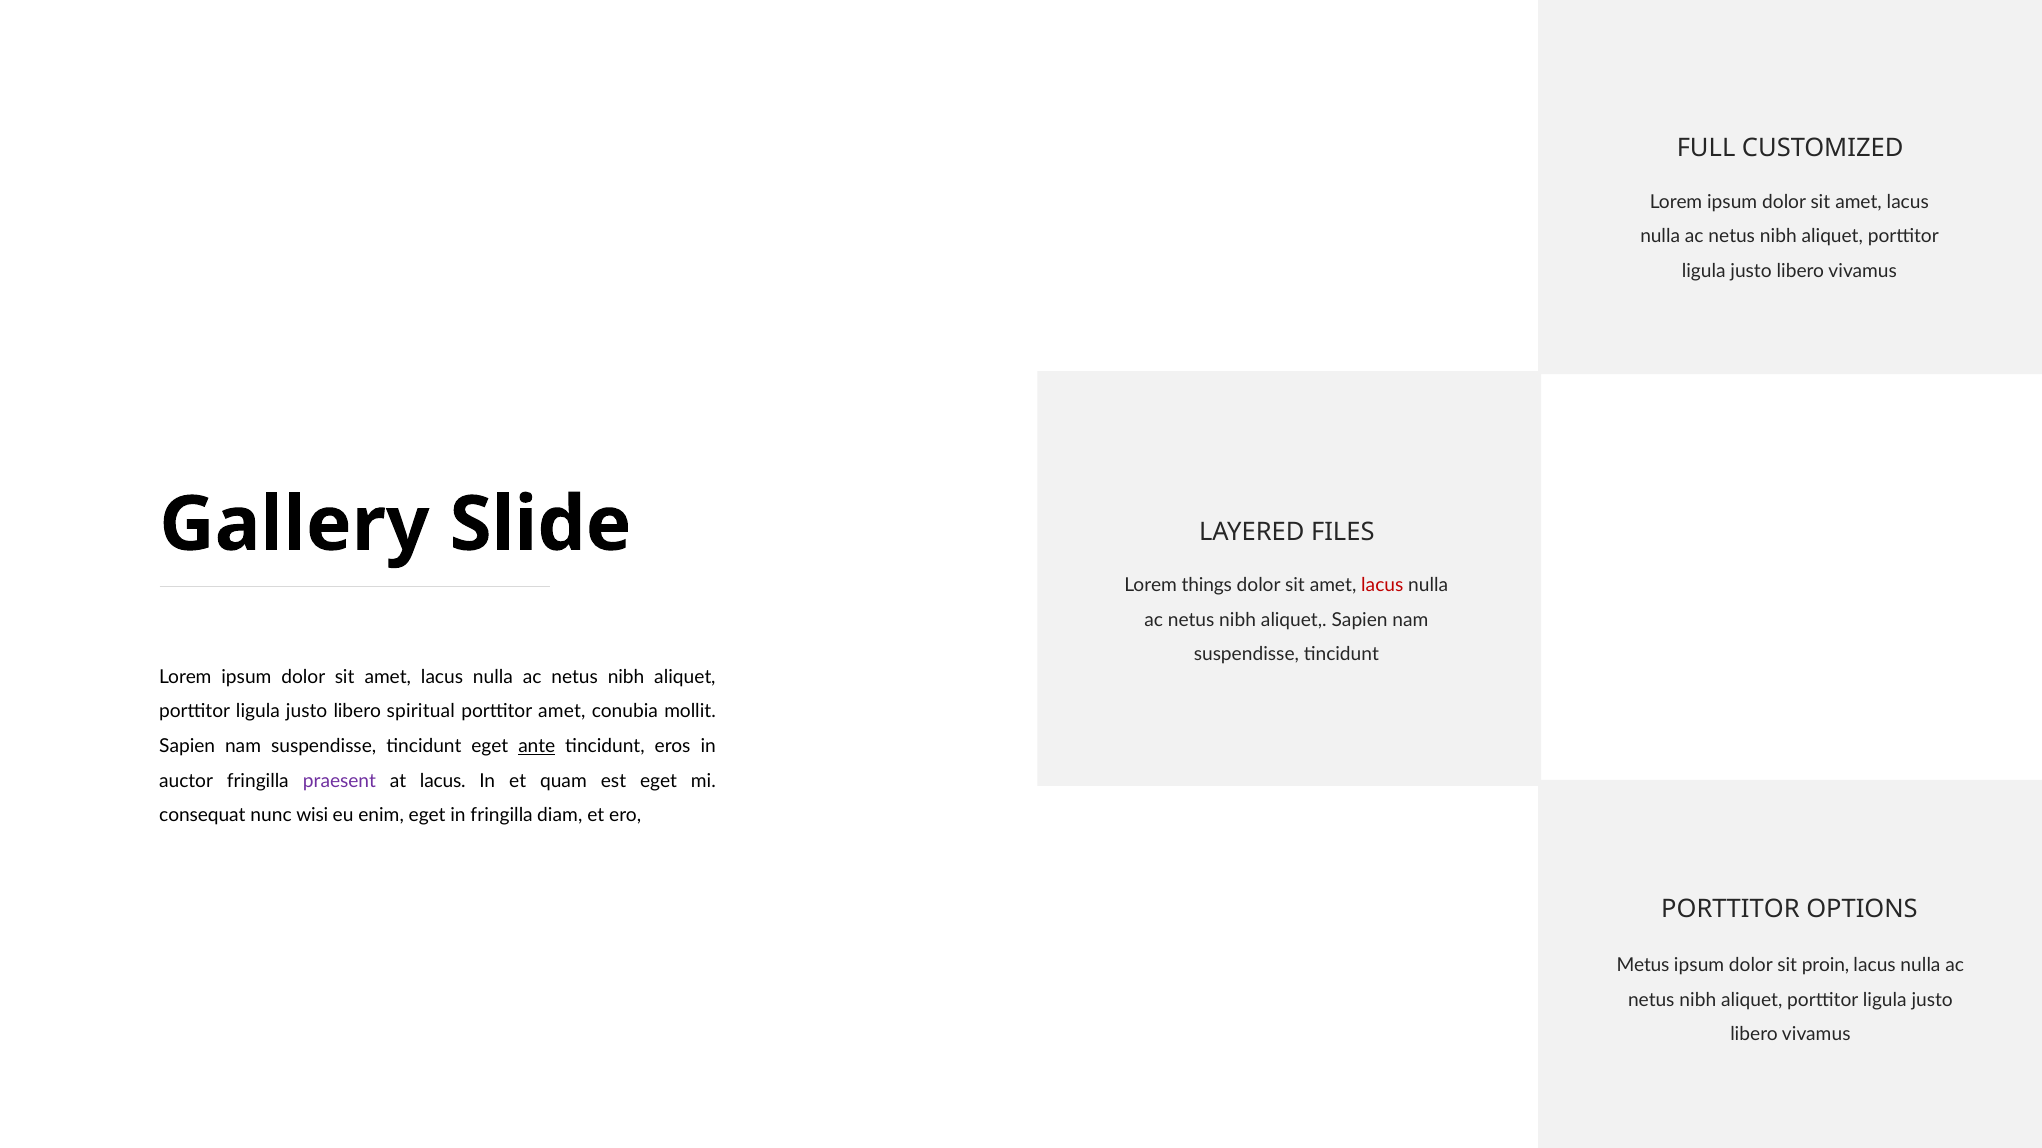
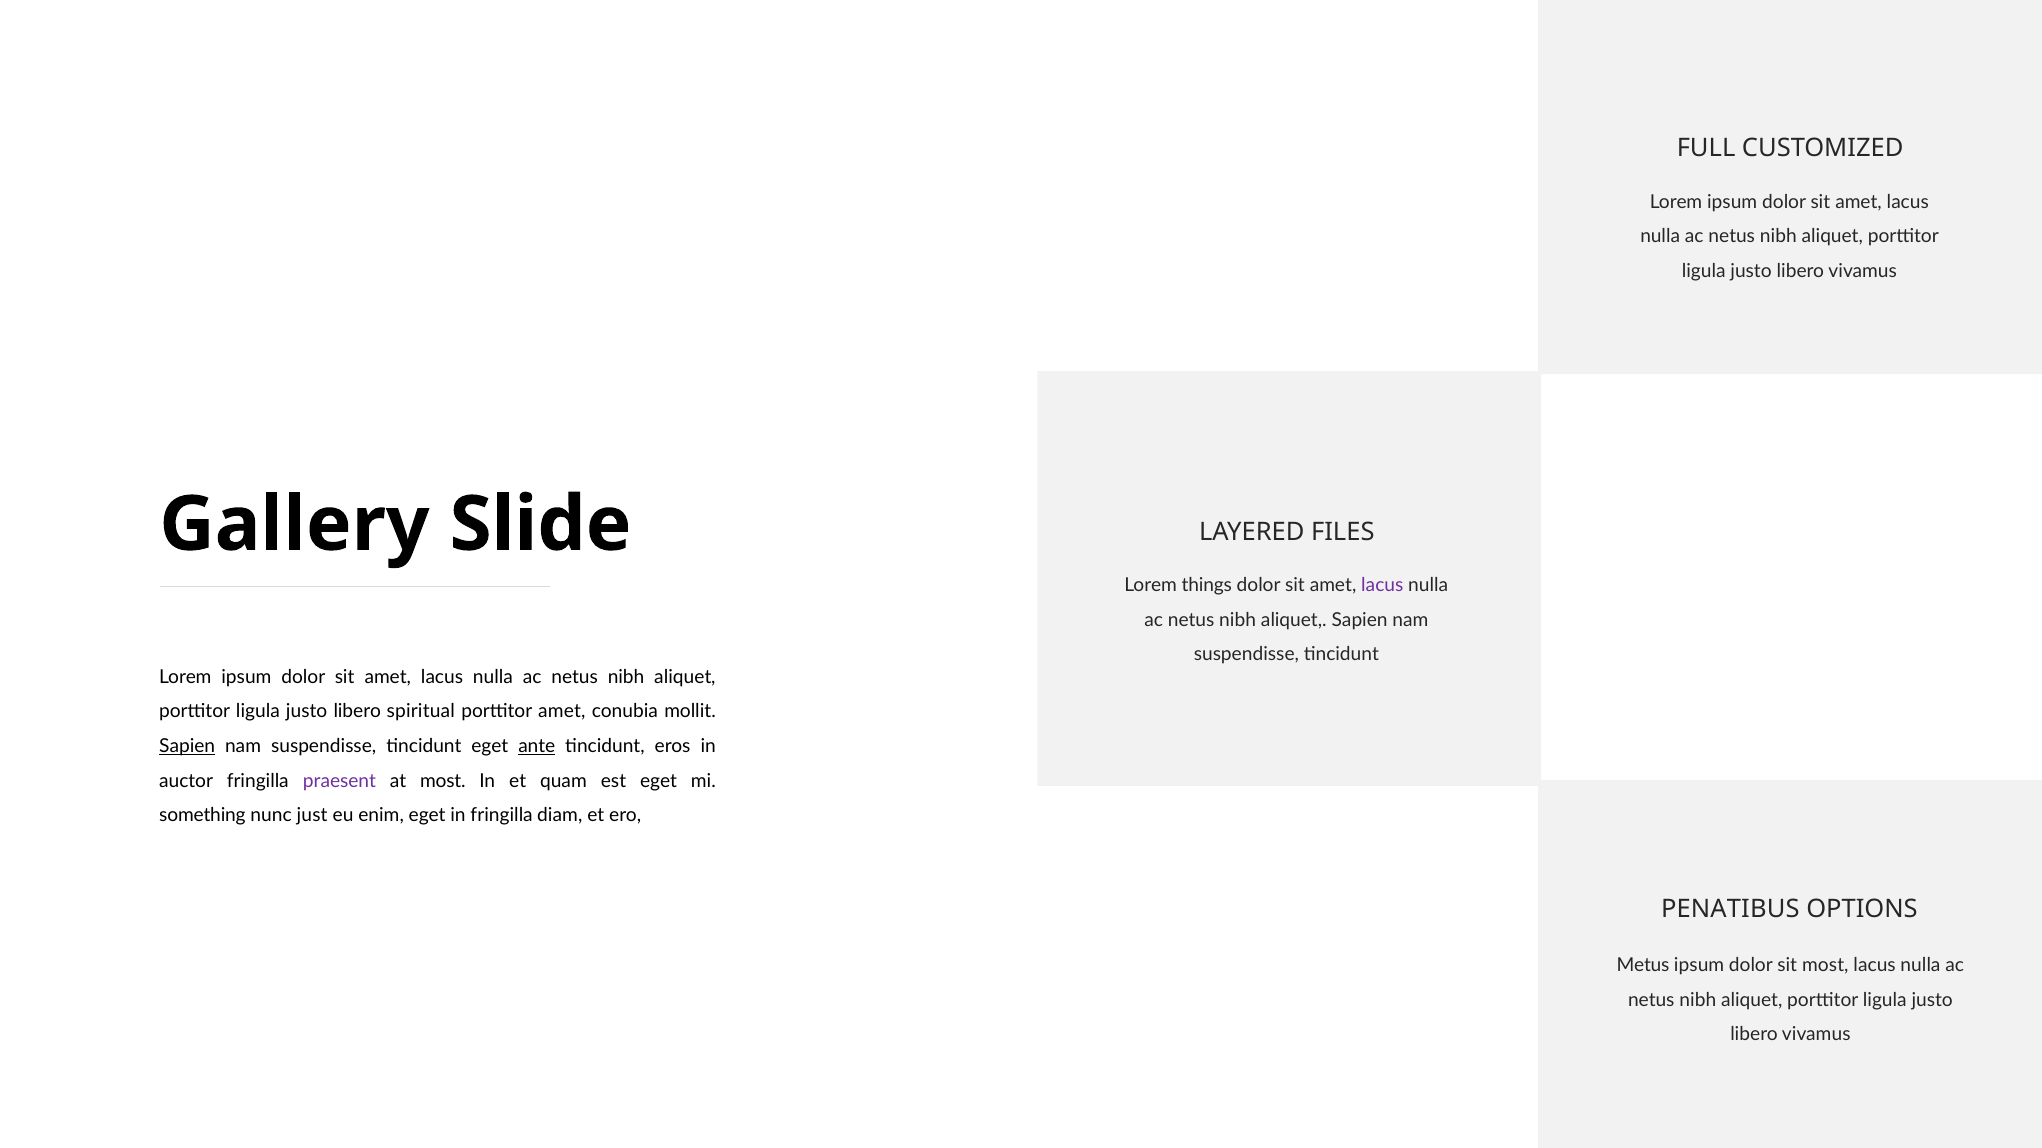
lacus colour: red -> purple (1382, 586)
Sapien underline: none -> present (187, 747)
at lacus: lacus -> most (443, 781)
consequat: consequat -> something (202, 816)
wisi: wisi -> just (312, 816)
PORTTITOR: PORTTITOR -> PENATIBUS (1730, 910)
proin: proin -> most (1825, 966)
